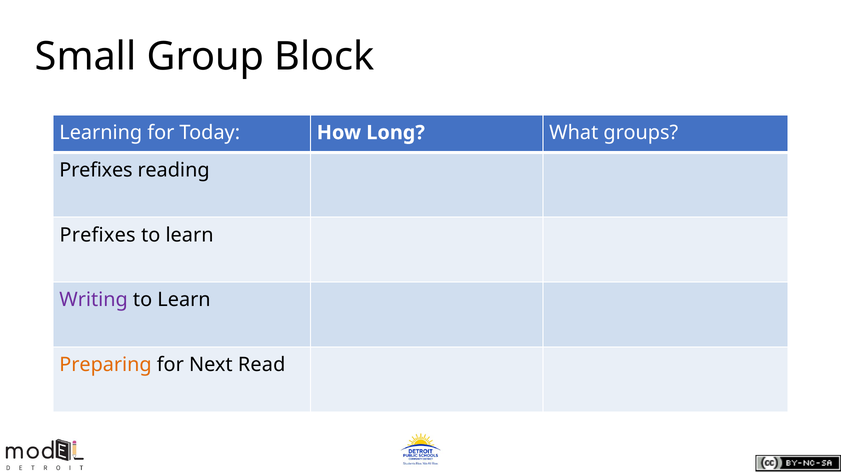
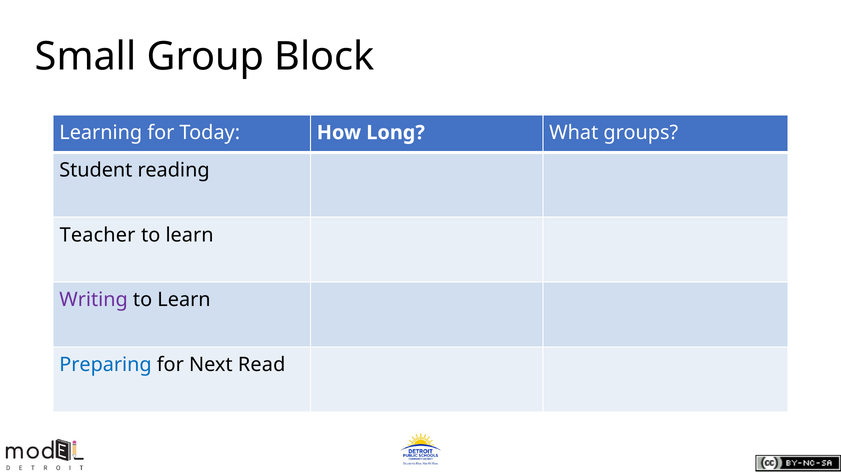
Prefixes: Prefixes -> Student (96, 170)
Prefixes: Prefixes -> Teacher (98, 235)
Preparing colour: orange -> blue (105, 365)
